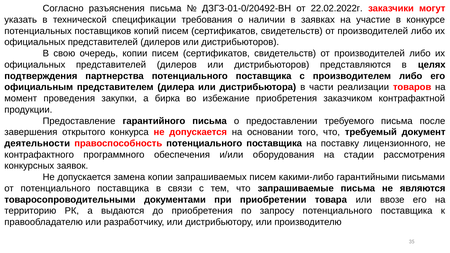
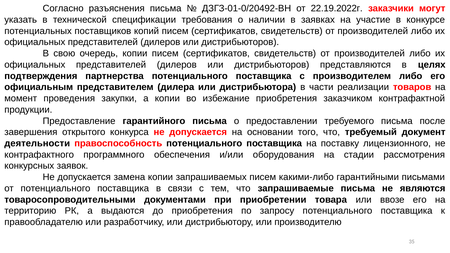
22.02.2022г: 22.02.2022г -> 22.19.2022г (337, 8)
а бирка: бирка -> копии (167, 98)
